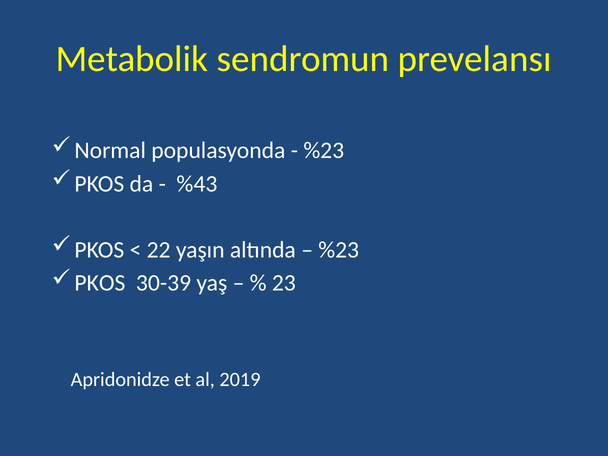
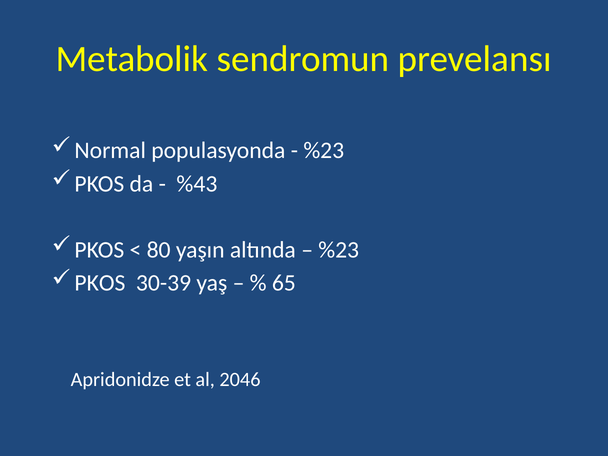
22: 22 -> 80 (159, 250)
23: 23 -> 65 (284, 283)
2019: 2019 -> 2046 (240, 380)
